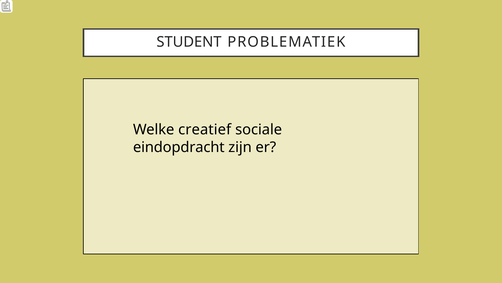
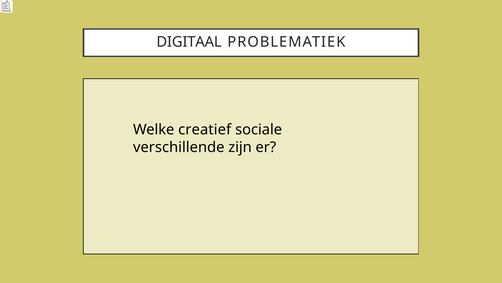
STUDENT: STUDENT -> DIGITAAL (189, 42)
eindopdracht: eindopdracht -> verschillende (179, 147)
